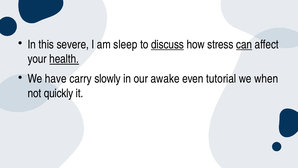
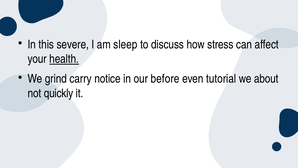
discuss underline: present -> none (167, 44)
can underline: present -> none (244, 44)
have: have -> grind (56, 79)
slowly: slowly -> notice (107, 79)
awake: awake -> before (165, 79)
when: when -> about (266, 79)
